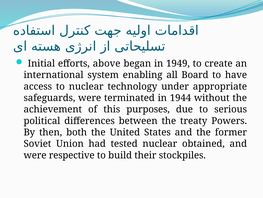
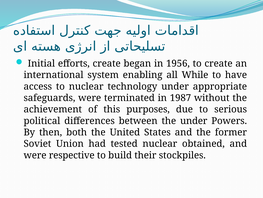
efforts above: above -> create (107, 63)
1949: 1949 -> 1956 (178, 63)
Board: Board -> While (195, 75)
1944: 1944 -> 1987 (180, 98)
the treaty: treaty -> under (194, 120)
